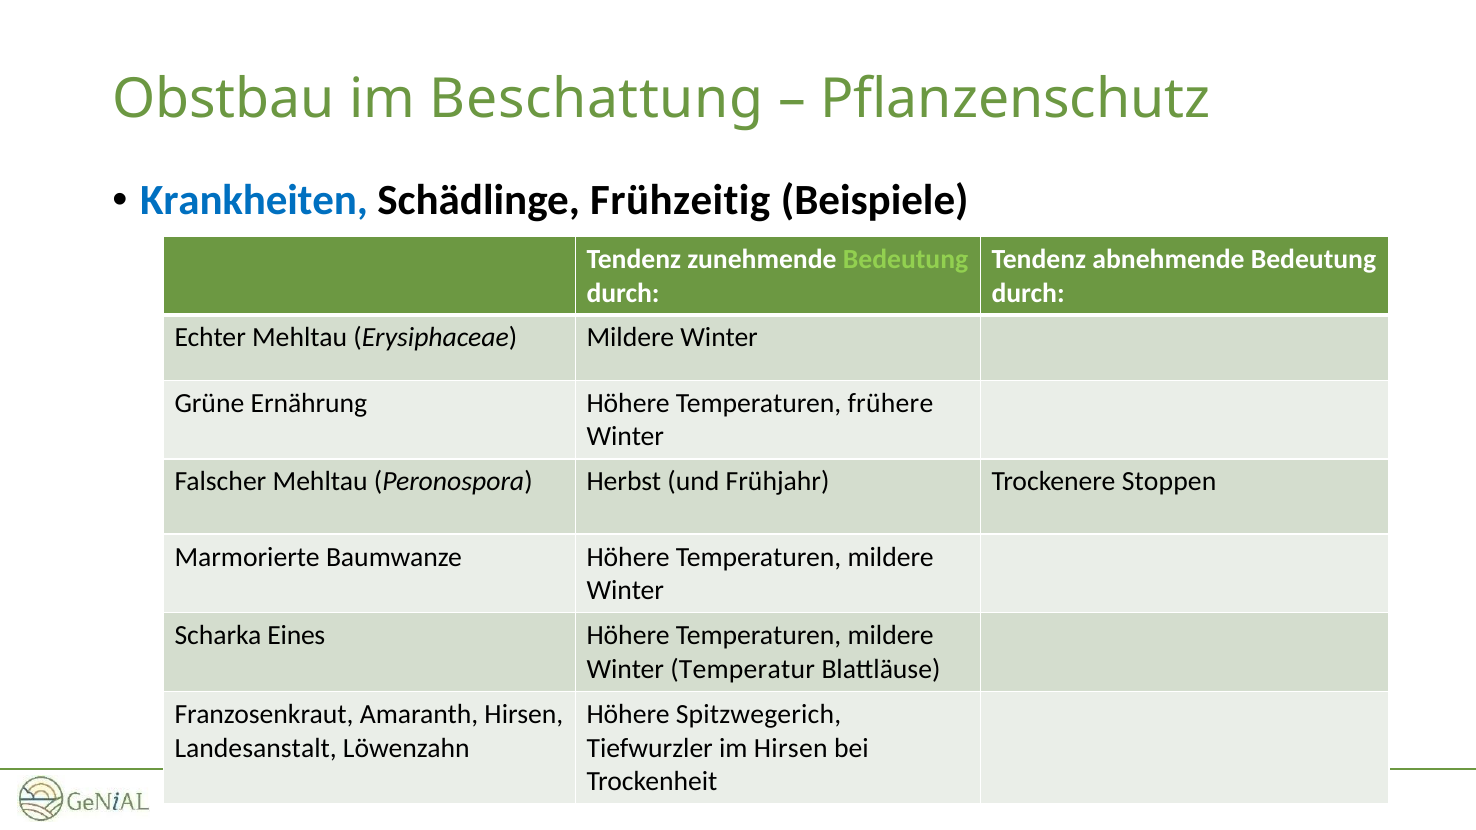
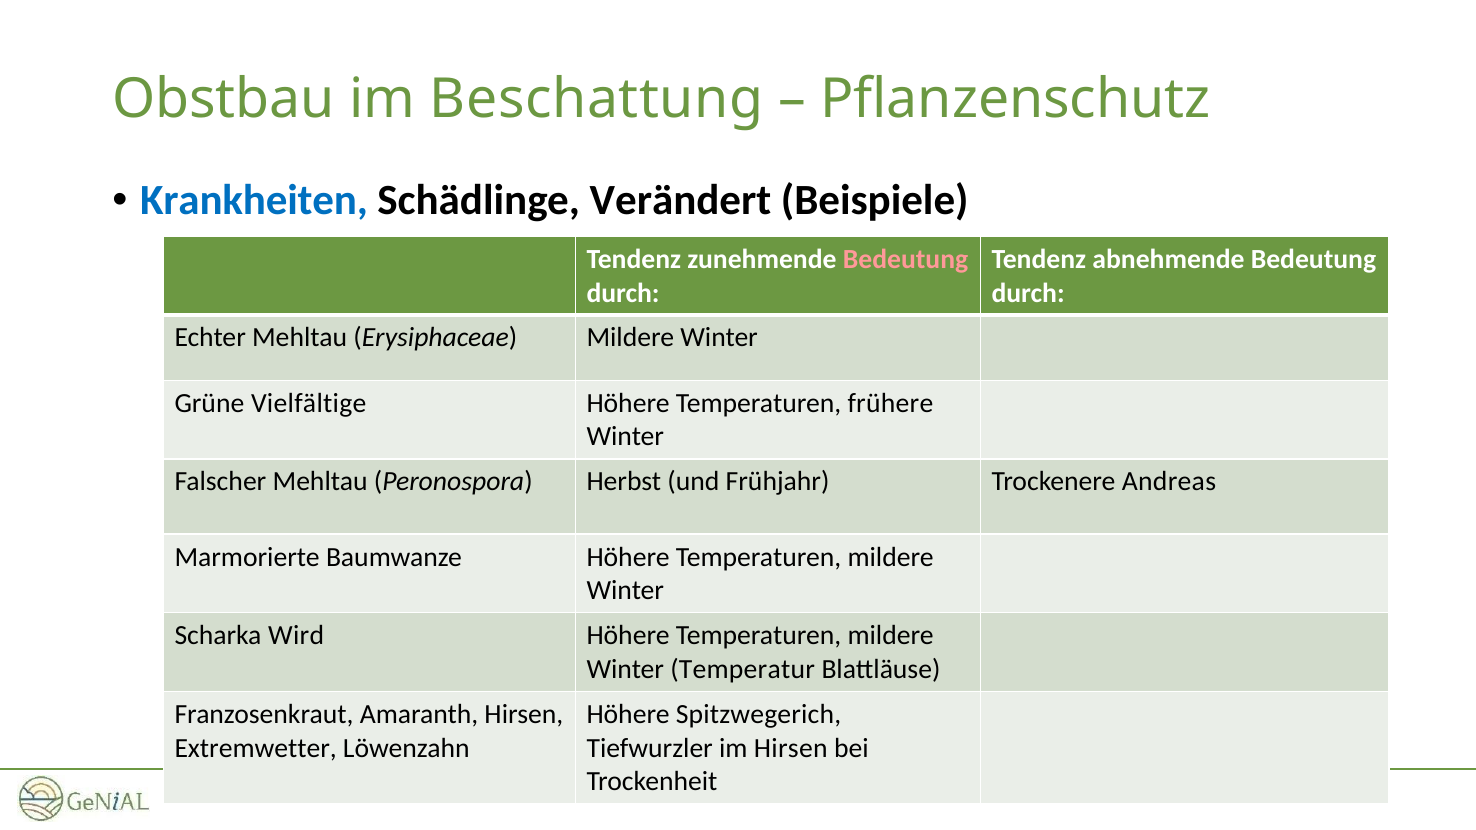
Frühzeitig: Frühzeitig -> Verändert (680, 201)
Bedeutung colour: light green -> pink (906, 259)
Ernährung: Ernährung -> Vielfältige (309, 403)
Stoppen: Stoppen -> Andreas (1169, 482)
Eines: Eines -> Wird (296, 636)
Landesanstalt: Landesanstalt -> Extremwetter (256, 748)
